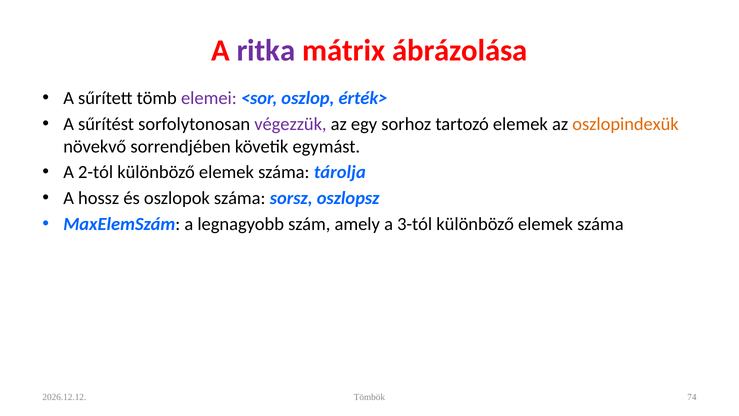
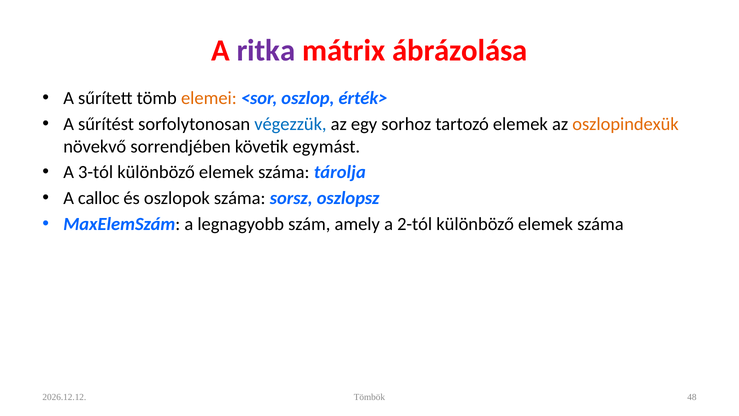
elemei colour: purple -> orange (209, 98)
végezzük colour: purple -> blue (290, 124)
2-tól: 2-tól -> 3-tól (96, 172)
hossz: hossz -> calloc (99, 198)
3-tól: 3-tól -> 2-tól (415, 224)
74: 74 -> 48 (692, 397)
